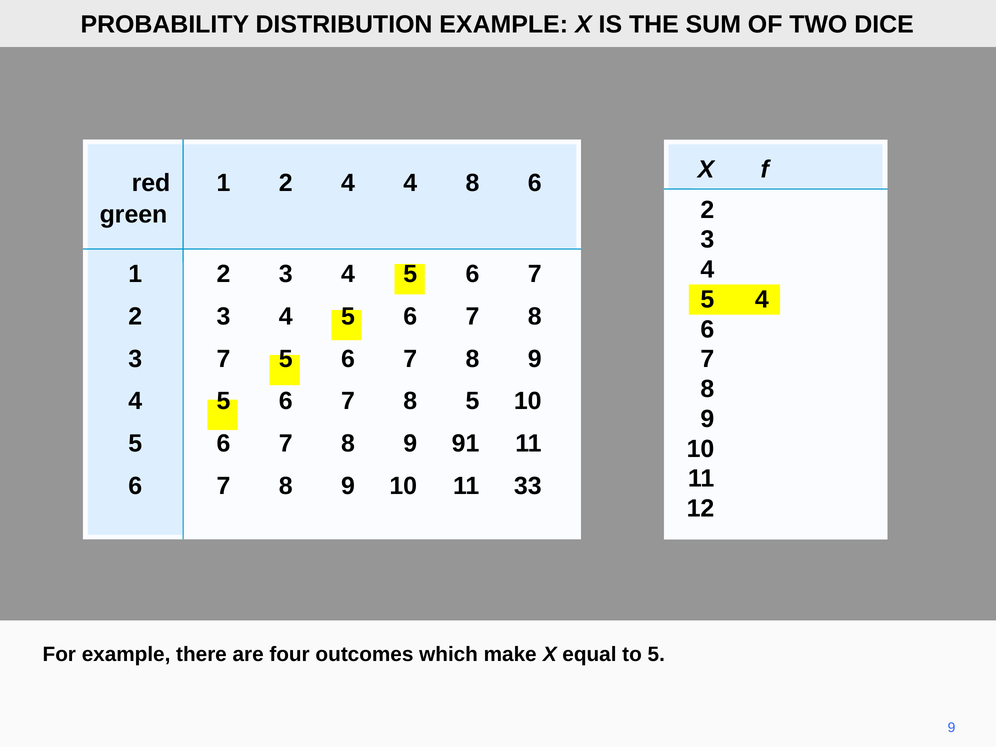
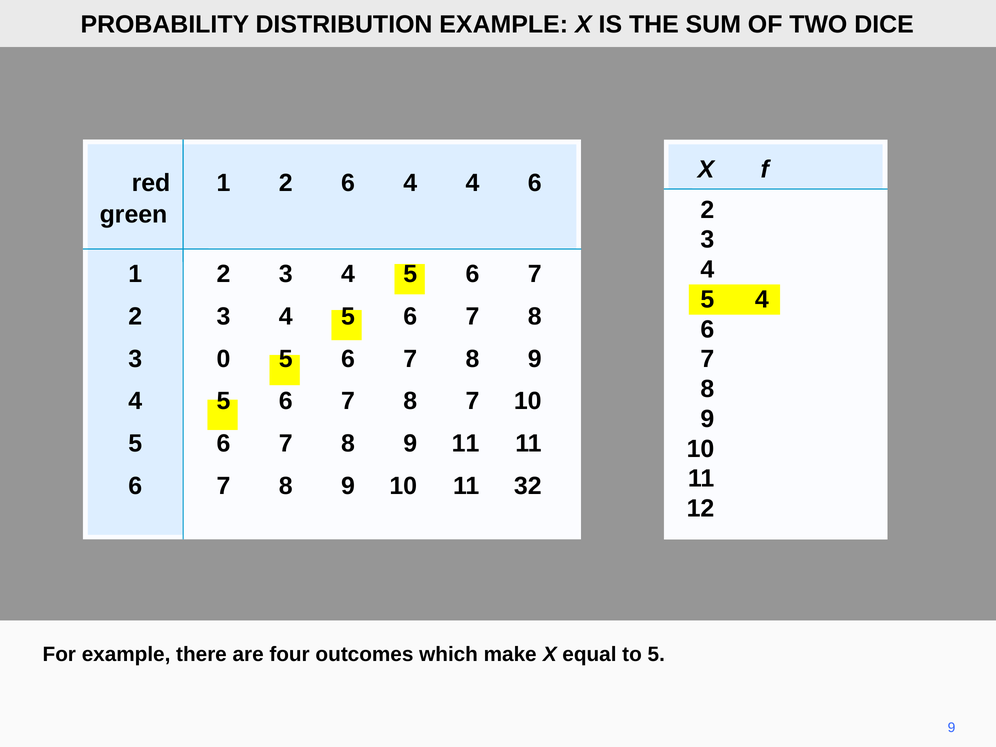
2 4: 4 -> 6 (348, 183)
4 8: 8 -> 4 (472, 183)
3 7: 7 -> 0 (223, 359)
7 8 5: 5 -> 7 (472, 401)
9 91: 91 -> 11 (466, 444)
33: 33 -> 32 (528, 486)
